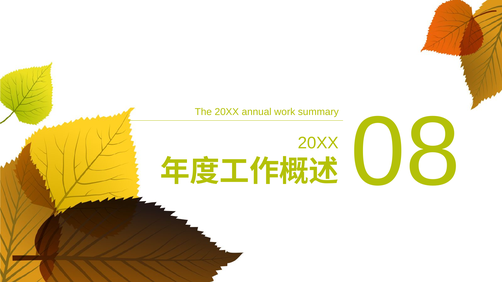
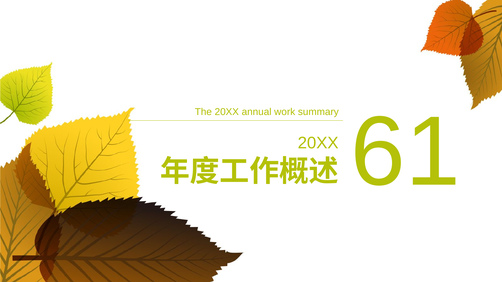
08: 08 -> 61 (406, 153)
